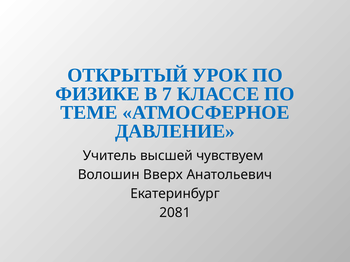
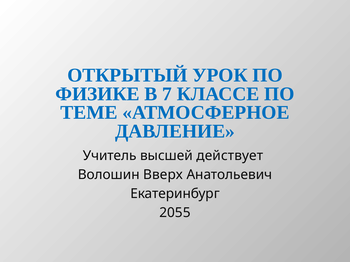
чувствуем: чувствуем -> действует (230, 156)
2081: 2081 -> 2055 (175, 213)
